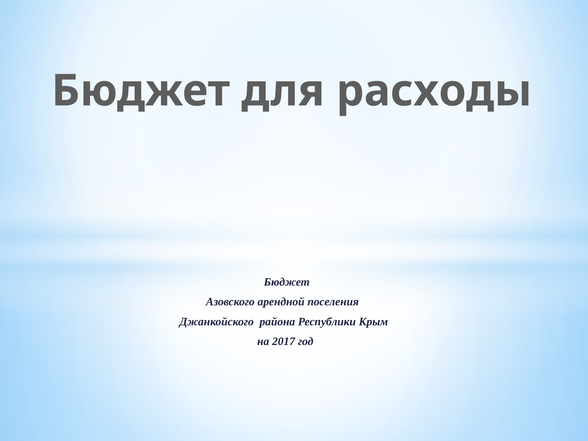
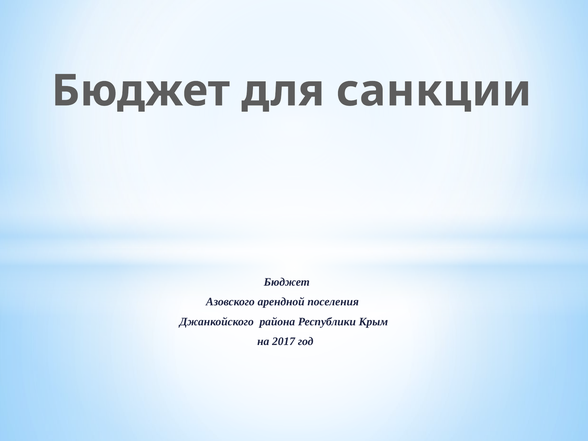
расходы: расходы -> санкции (434, 91)
